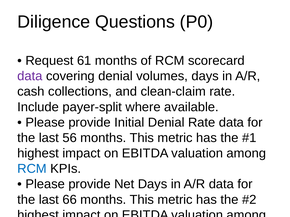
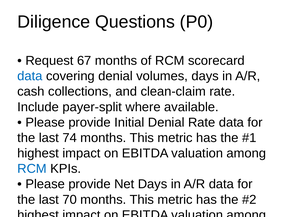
61: 61 -> 67 (84, 61)
data colour: purple -> blue (30, 76)
56: 56 -> 74 (70, 138)
66: 66 -> 70 (70, 200)
